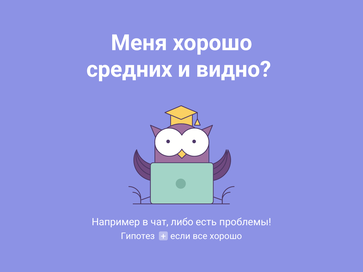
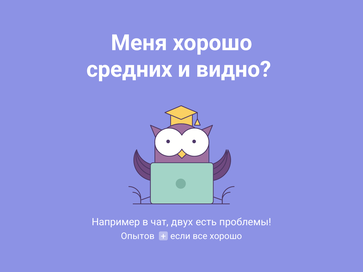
либо: либо -> двух (182, 222)
Гипотез: Гипотез -> Опытов (138, 236)
